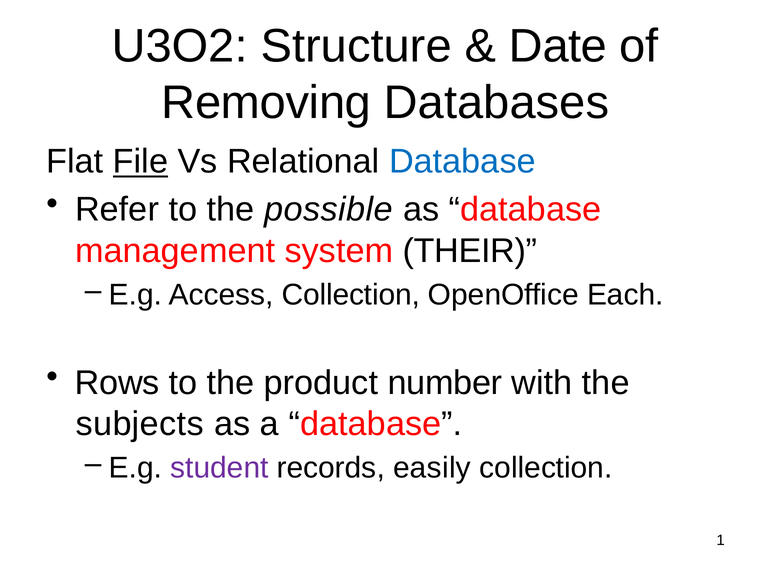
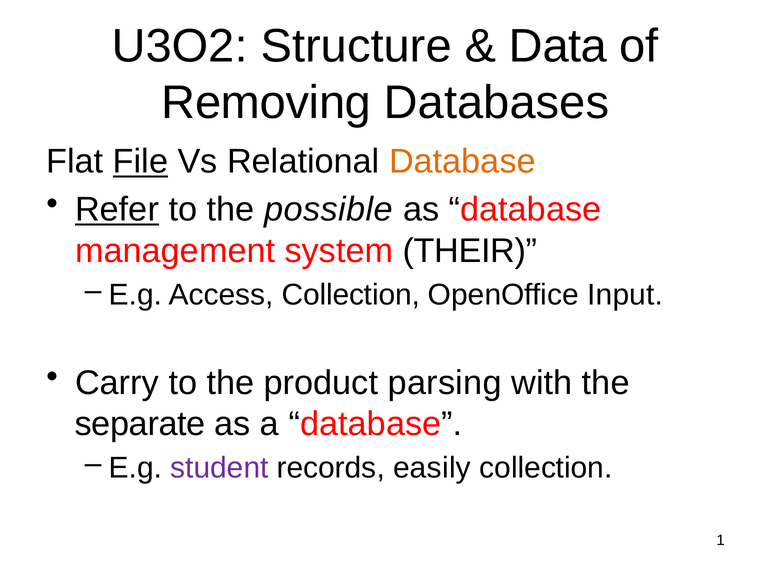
Date: Date -> Data (558, 46)
Database colour: blue -> orange (462, 162)
Refer underline: none -> present (117, 210)
Each: Each -> Input (625, 295)
Rows: Rows -> Carry (117, 383)
number: number -> parsing (445, 383)
subjects: subjects -> separate (140, 424)
